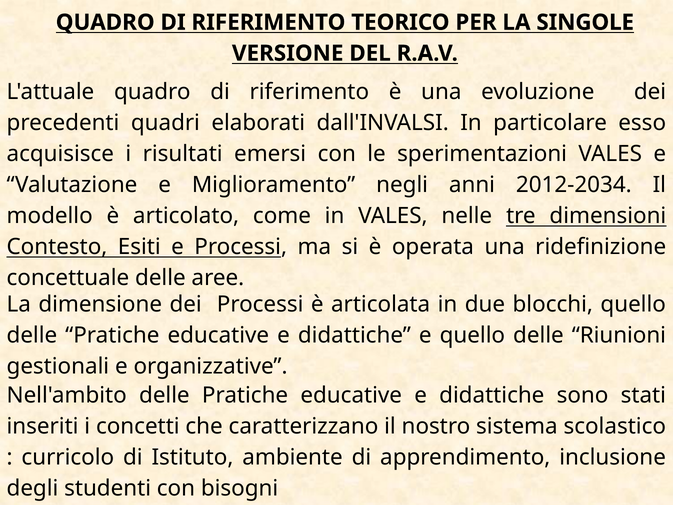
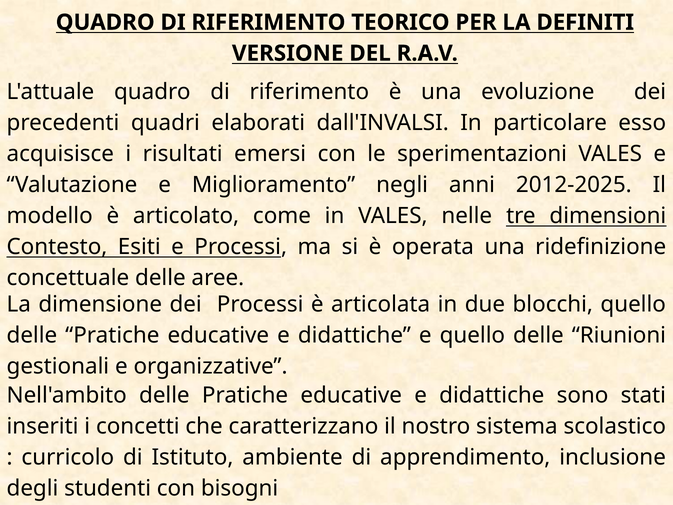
SINGOLE: SINGOLE -> DEFINITI (585, 22)
2012-2034: 2012-2034 -> 2012-2025 (574, 185)
